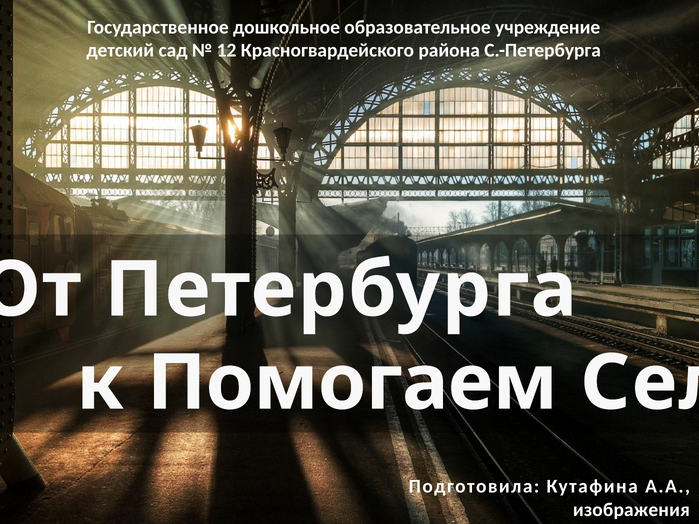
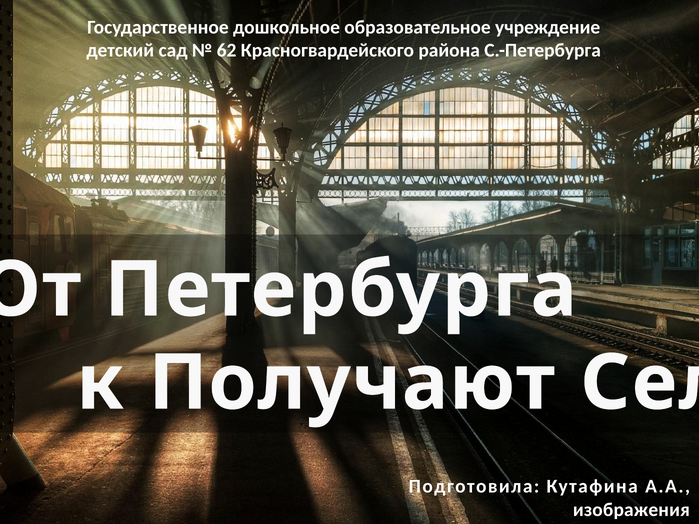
12: 12 -> 62 (227, 50)
Помогаем: Помогаем -> Получают (352, 383)
